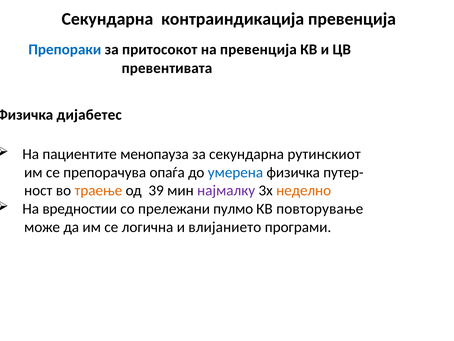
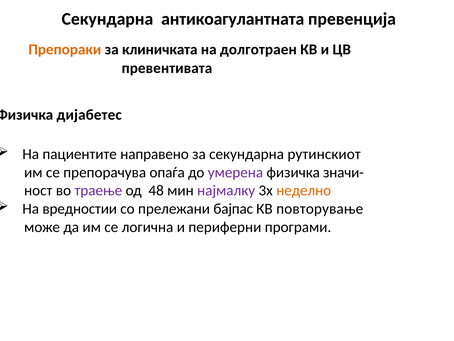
контраиндикација: контраиндикација -> антикоагулантната (233, 19)
Препораки colour: blue -> orange (65, 49)
притосокот: притосокот -> клиничката (160, 49)
на превенција: превенција -> долготраен (258, 49)
менопауза: менопауза -> направено (155, 154)
умерена colour: blue -> purple (235, 172)
путер-: путер- -> значи- (343, 172)
траење colour: orange -> purple (98, 190)
39: 39 -> 48 (156, 190)
пулмо: пулмо -> бајпас (233, 209)
влијанието: влијанието -> периферни (225, 227)
